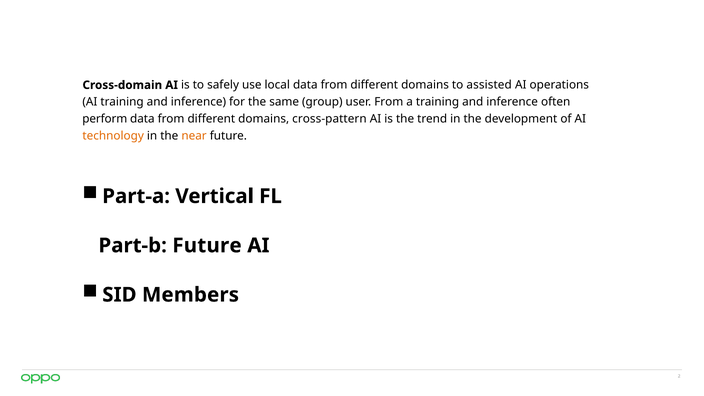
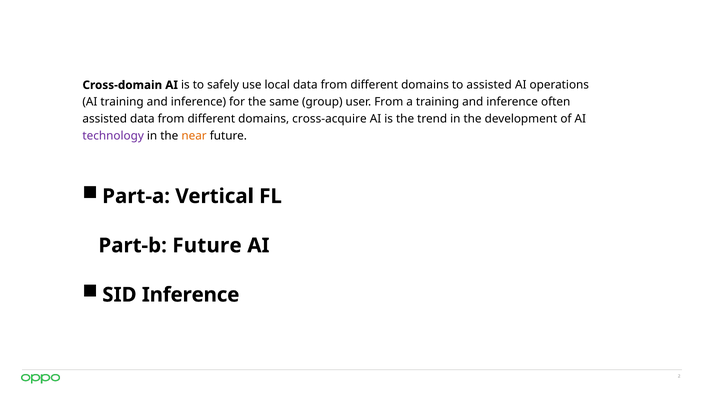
perform: perform -> assisted (105, 119)
cross-pattern: cross-pattern -> cross-acquire (329, 119)
technology colour: orange -> purple (113, 136)
SID Members: Members -> Inference (191, 295)
